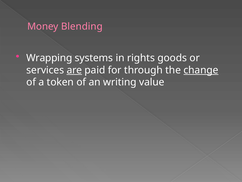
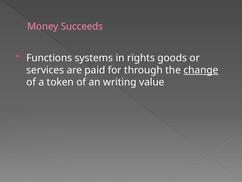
Blending: Blending -> Succeeds (82, 26)
Wrapping: Wrapping -> Functions (49, 58)
are underline: present -> none (74, 70)
